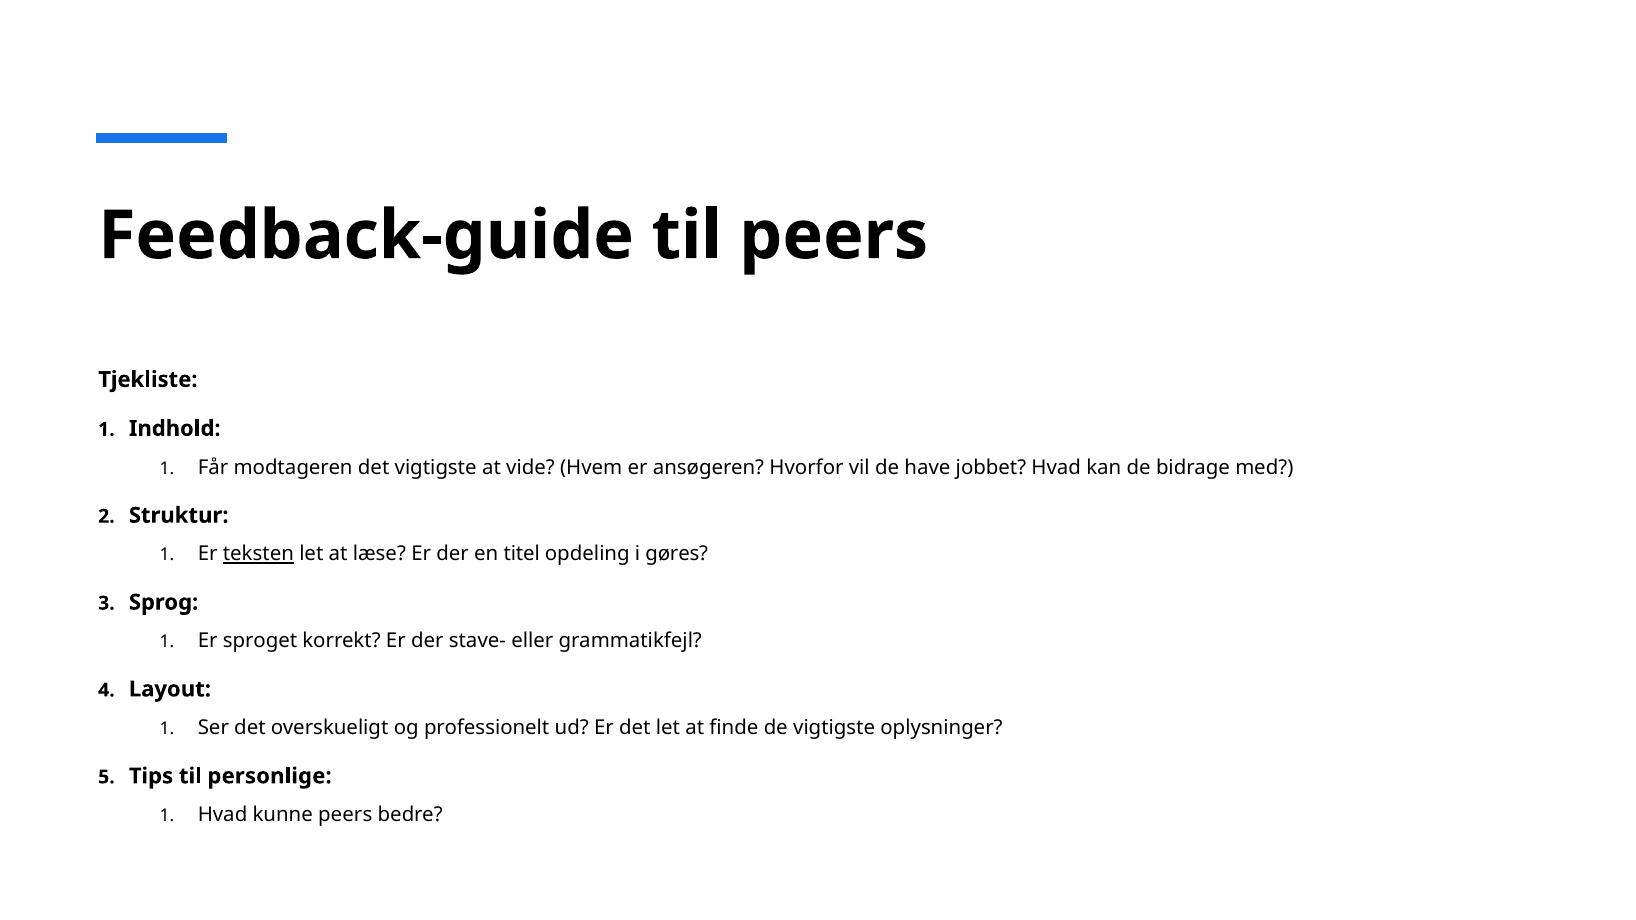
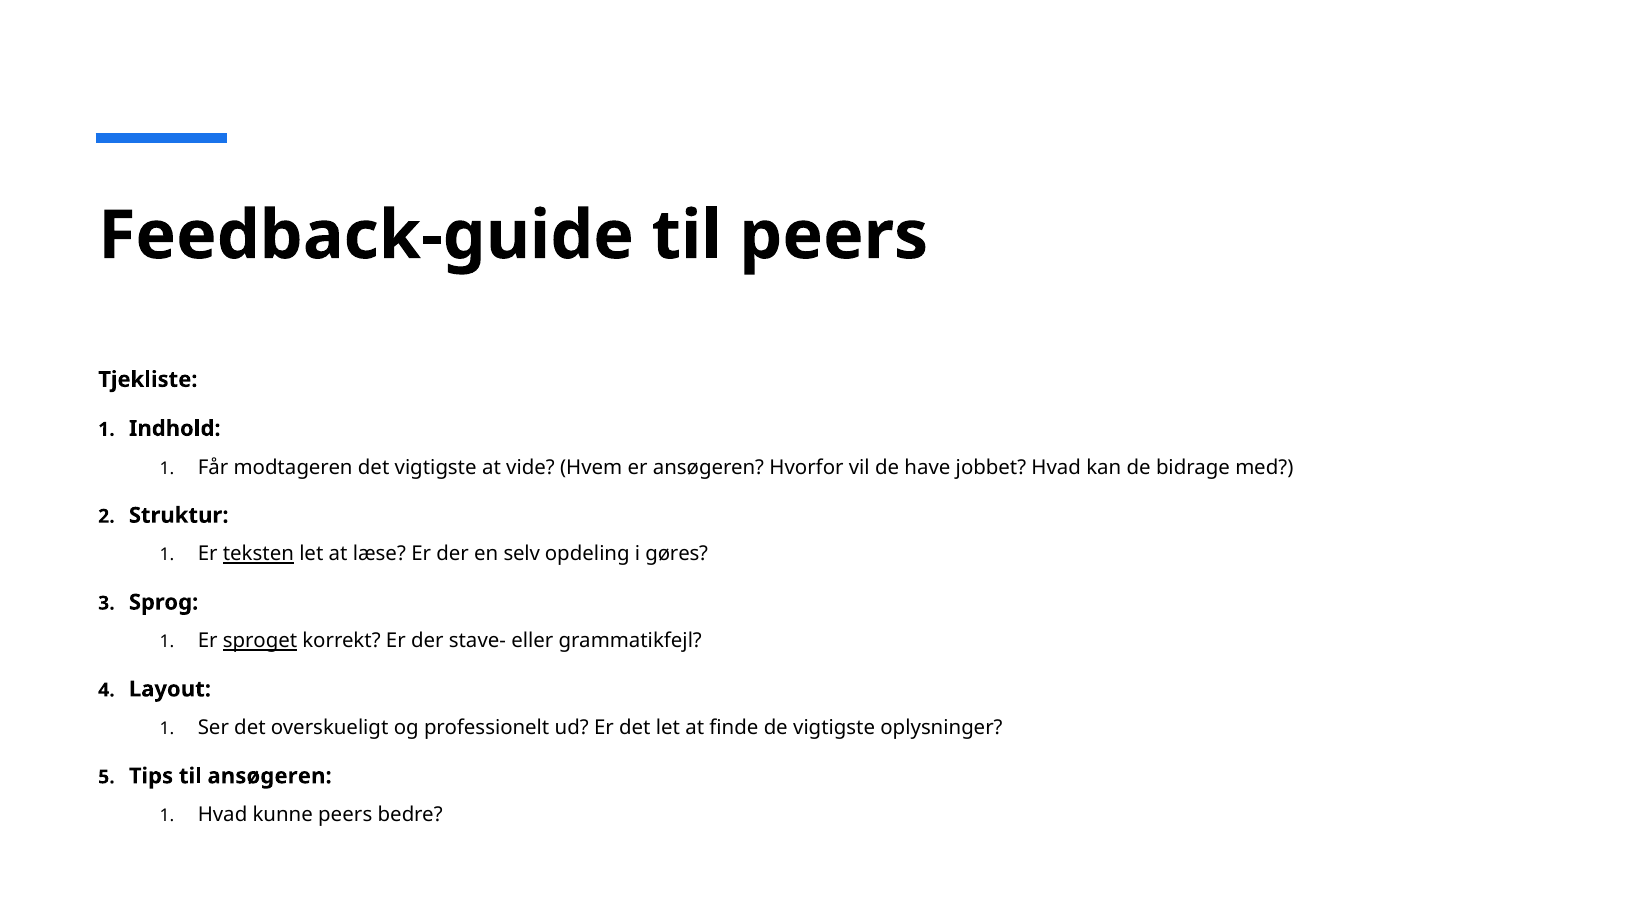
titel: titel -> selv (522, 554)
sproget underline: none -> present (260, 641)
til personlige: personlige -> ansøgeren (270, 776)
